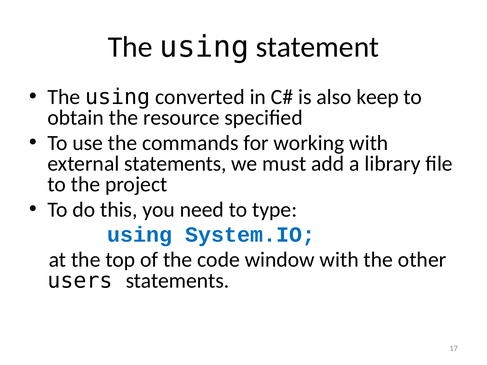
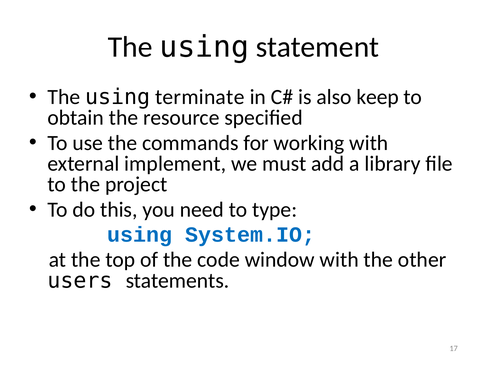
converted: converted -> terminate (200, 97)
external statements: statements -> implement (175, 164)
